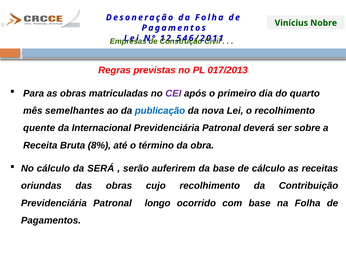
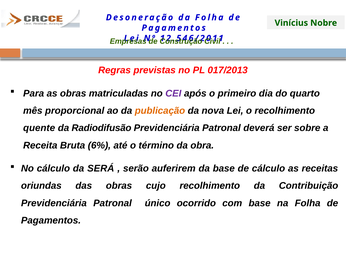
semelhantes: semelhantes -> proporcional (75, 110)
publicação colour: blue -> orange (160, 110)
Internacional: Internacional -> Radiodifusão (102, 128)
8%: 8% -> 6% (99, 145)
longo: longo -> único (158, 203)
